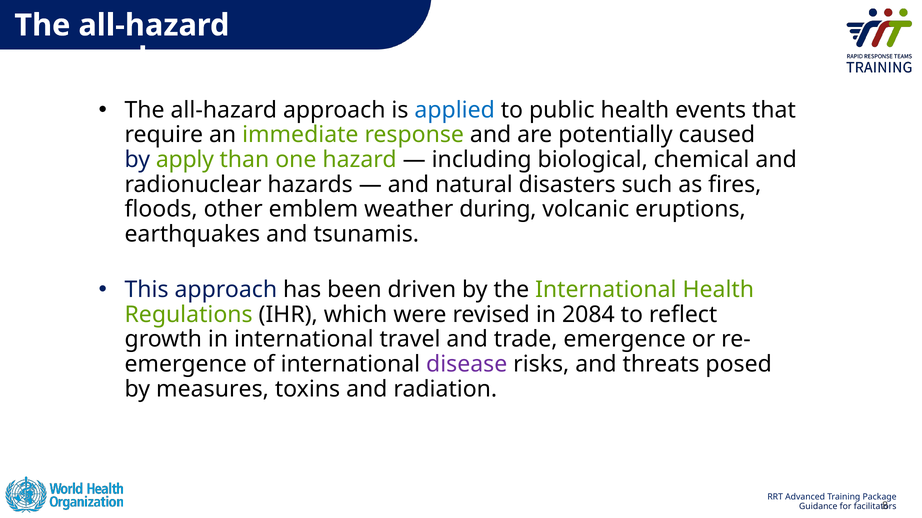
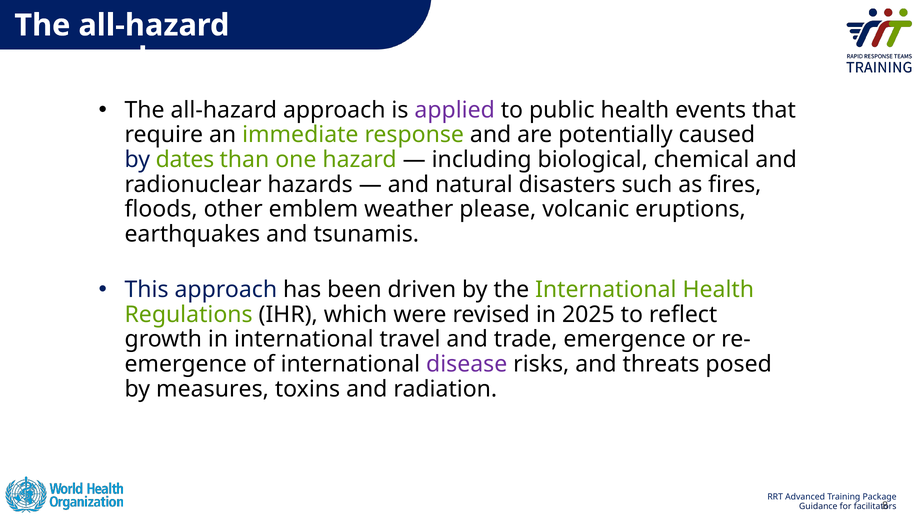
applied colour: blue -> purple (455, 110)
apply: apply -> dates (185, 160)
during: during -> please (498, 210)
2084: 2084 -> 2025 (588, 315)
